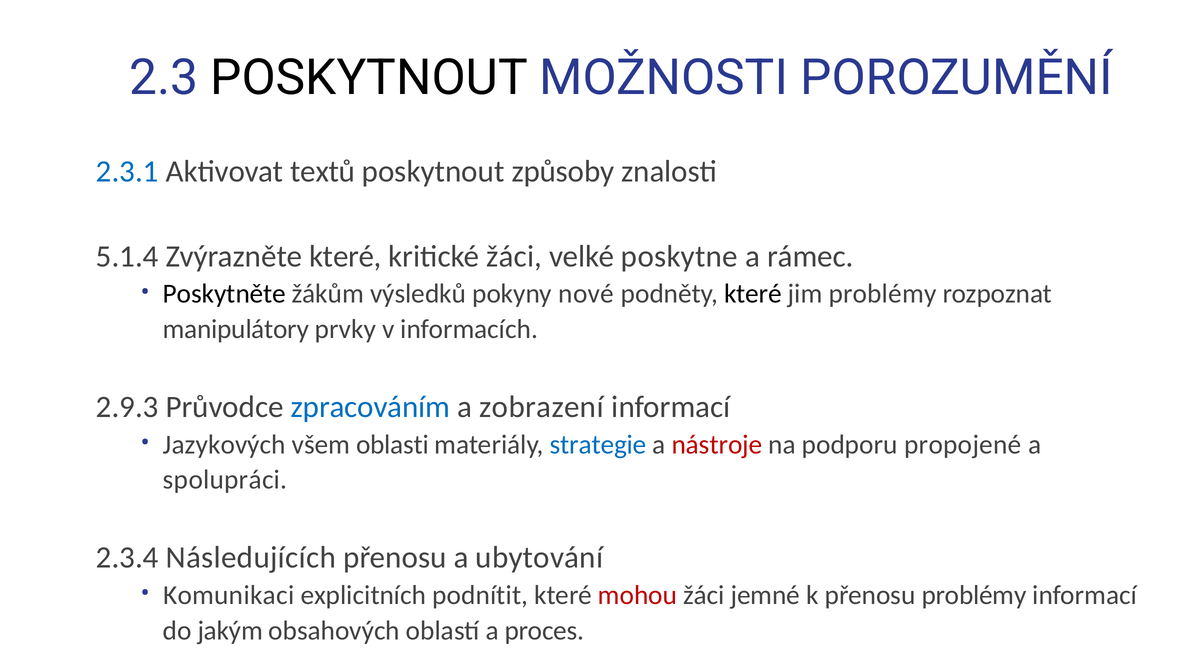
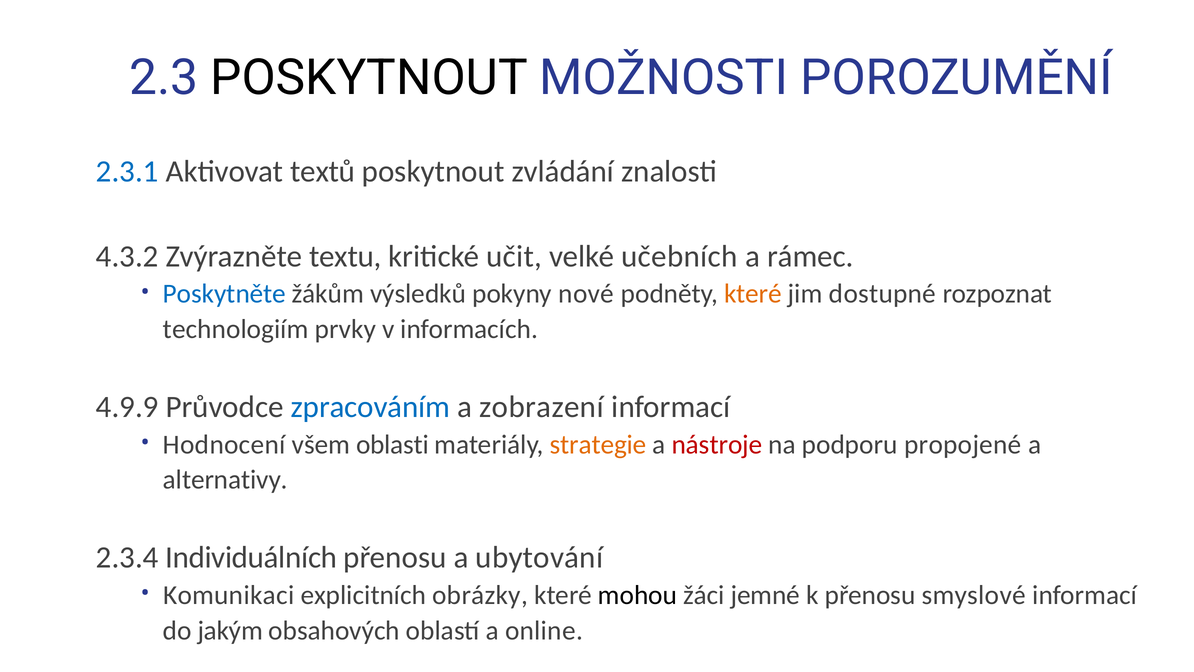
způsoby: způsoby -> zvládání (563, 171)
5.1.4: 5.1.4 -> 4.3.2 (127, 256)
Zvýrazněte které: které -> textu (345, 256)
kritické žáci: žáci -> učit (514, 256)
poskytne: poskytne -> učebních (679, 256)
Poskytněte colour: black -> blue (224, 294)
které colour: black -> orange (753, 294)
jim problémy: problémy -> dostupné (882, 294)
manipulátory: manipulátory -> technologiím (236, 329)
2.9.3: 2.9.3 -> 4.9.9 (127, 407)
Jazykových: Jazykových -> Hodnocení (224, 444)
strategie colour: blue -> orange (598, 444)
spolupráci: spolupráci -> alternativy (225, 480)
Následujících: Následujících -> Individuálních (251, 557)
podnítit: podnítit -> obrázky (480, 595)
mohou colour: red -> black (638, 595)
přenosu problémy: problémy -> smyslové (974, 595)
proces: proces -> online (544, 630)
